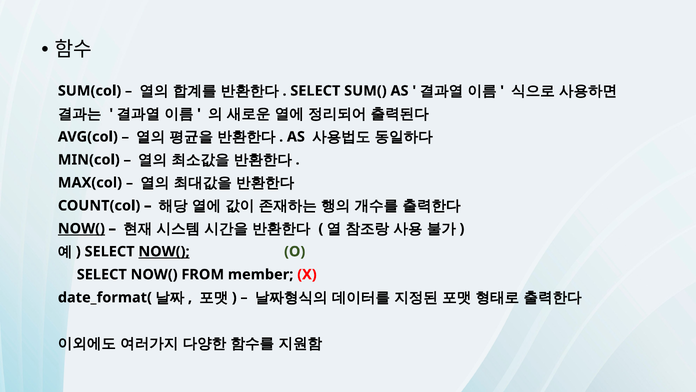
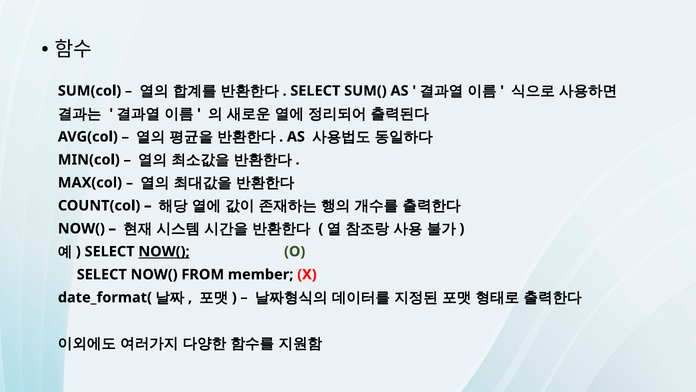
NOW( underline: present -> none (81, 228)
